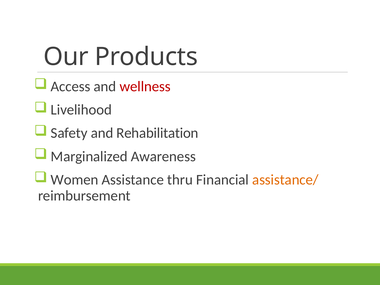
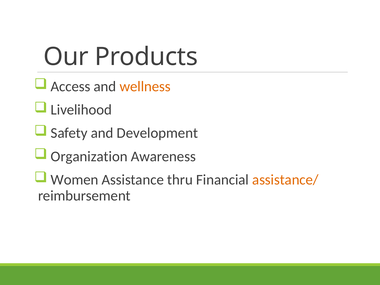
wellness colour: red -> orange (145, 86)
Rehabilitation: Rehabilitation -> Development (157, 133)
Marginalized: Marginalized -> Organization (89, 156)
